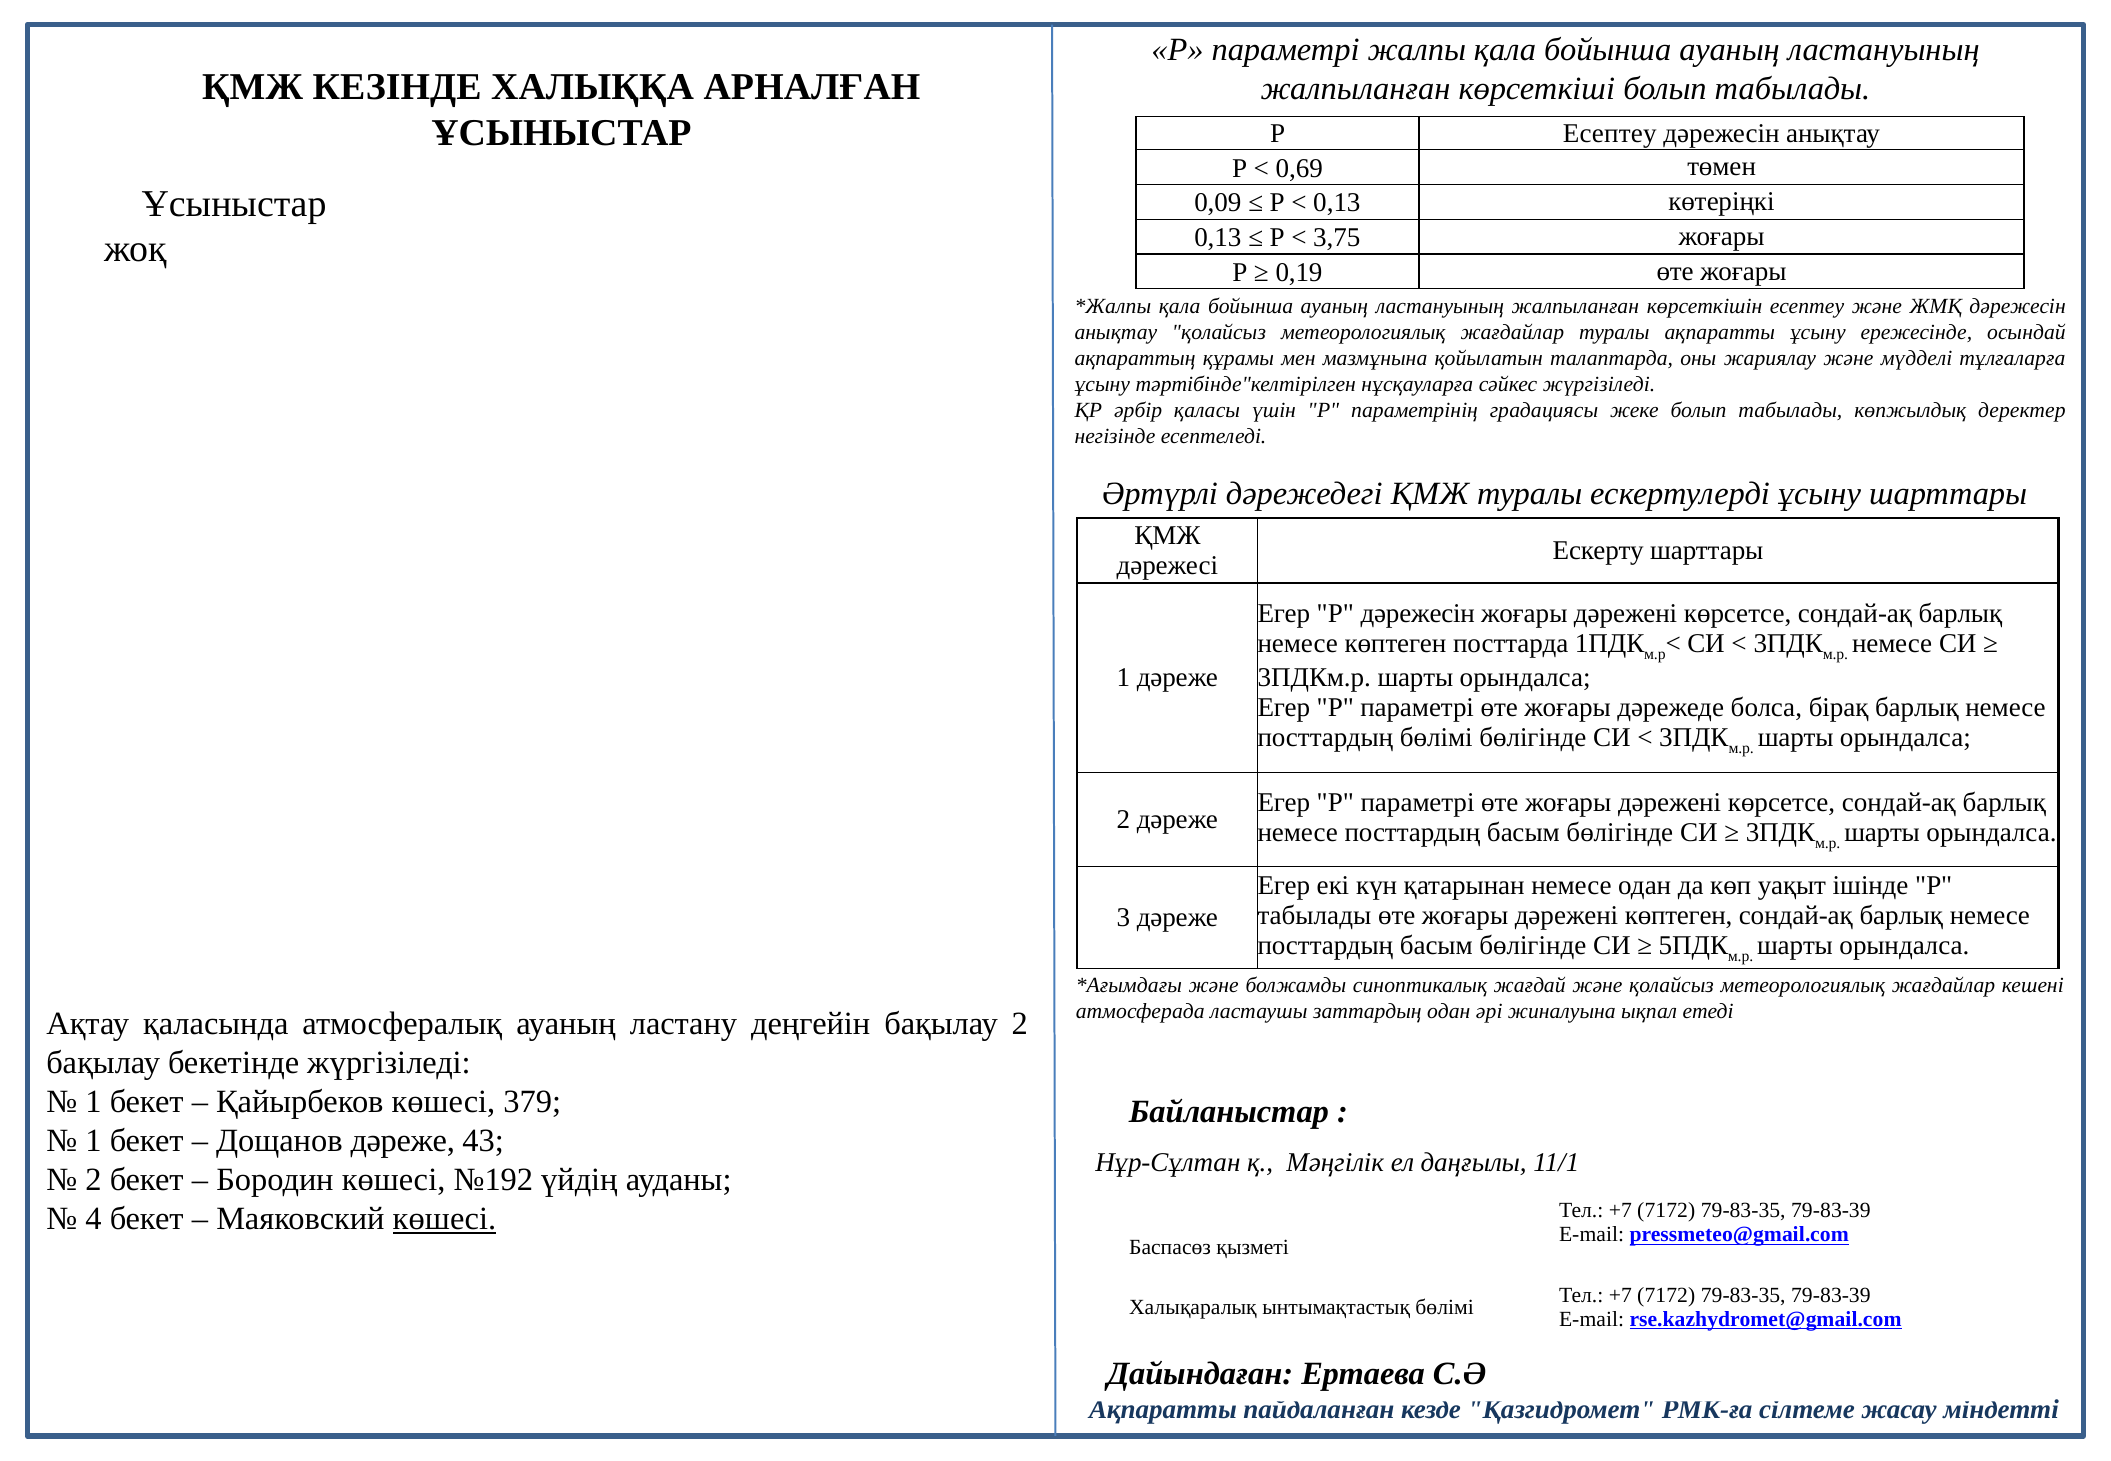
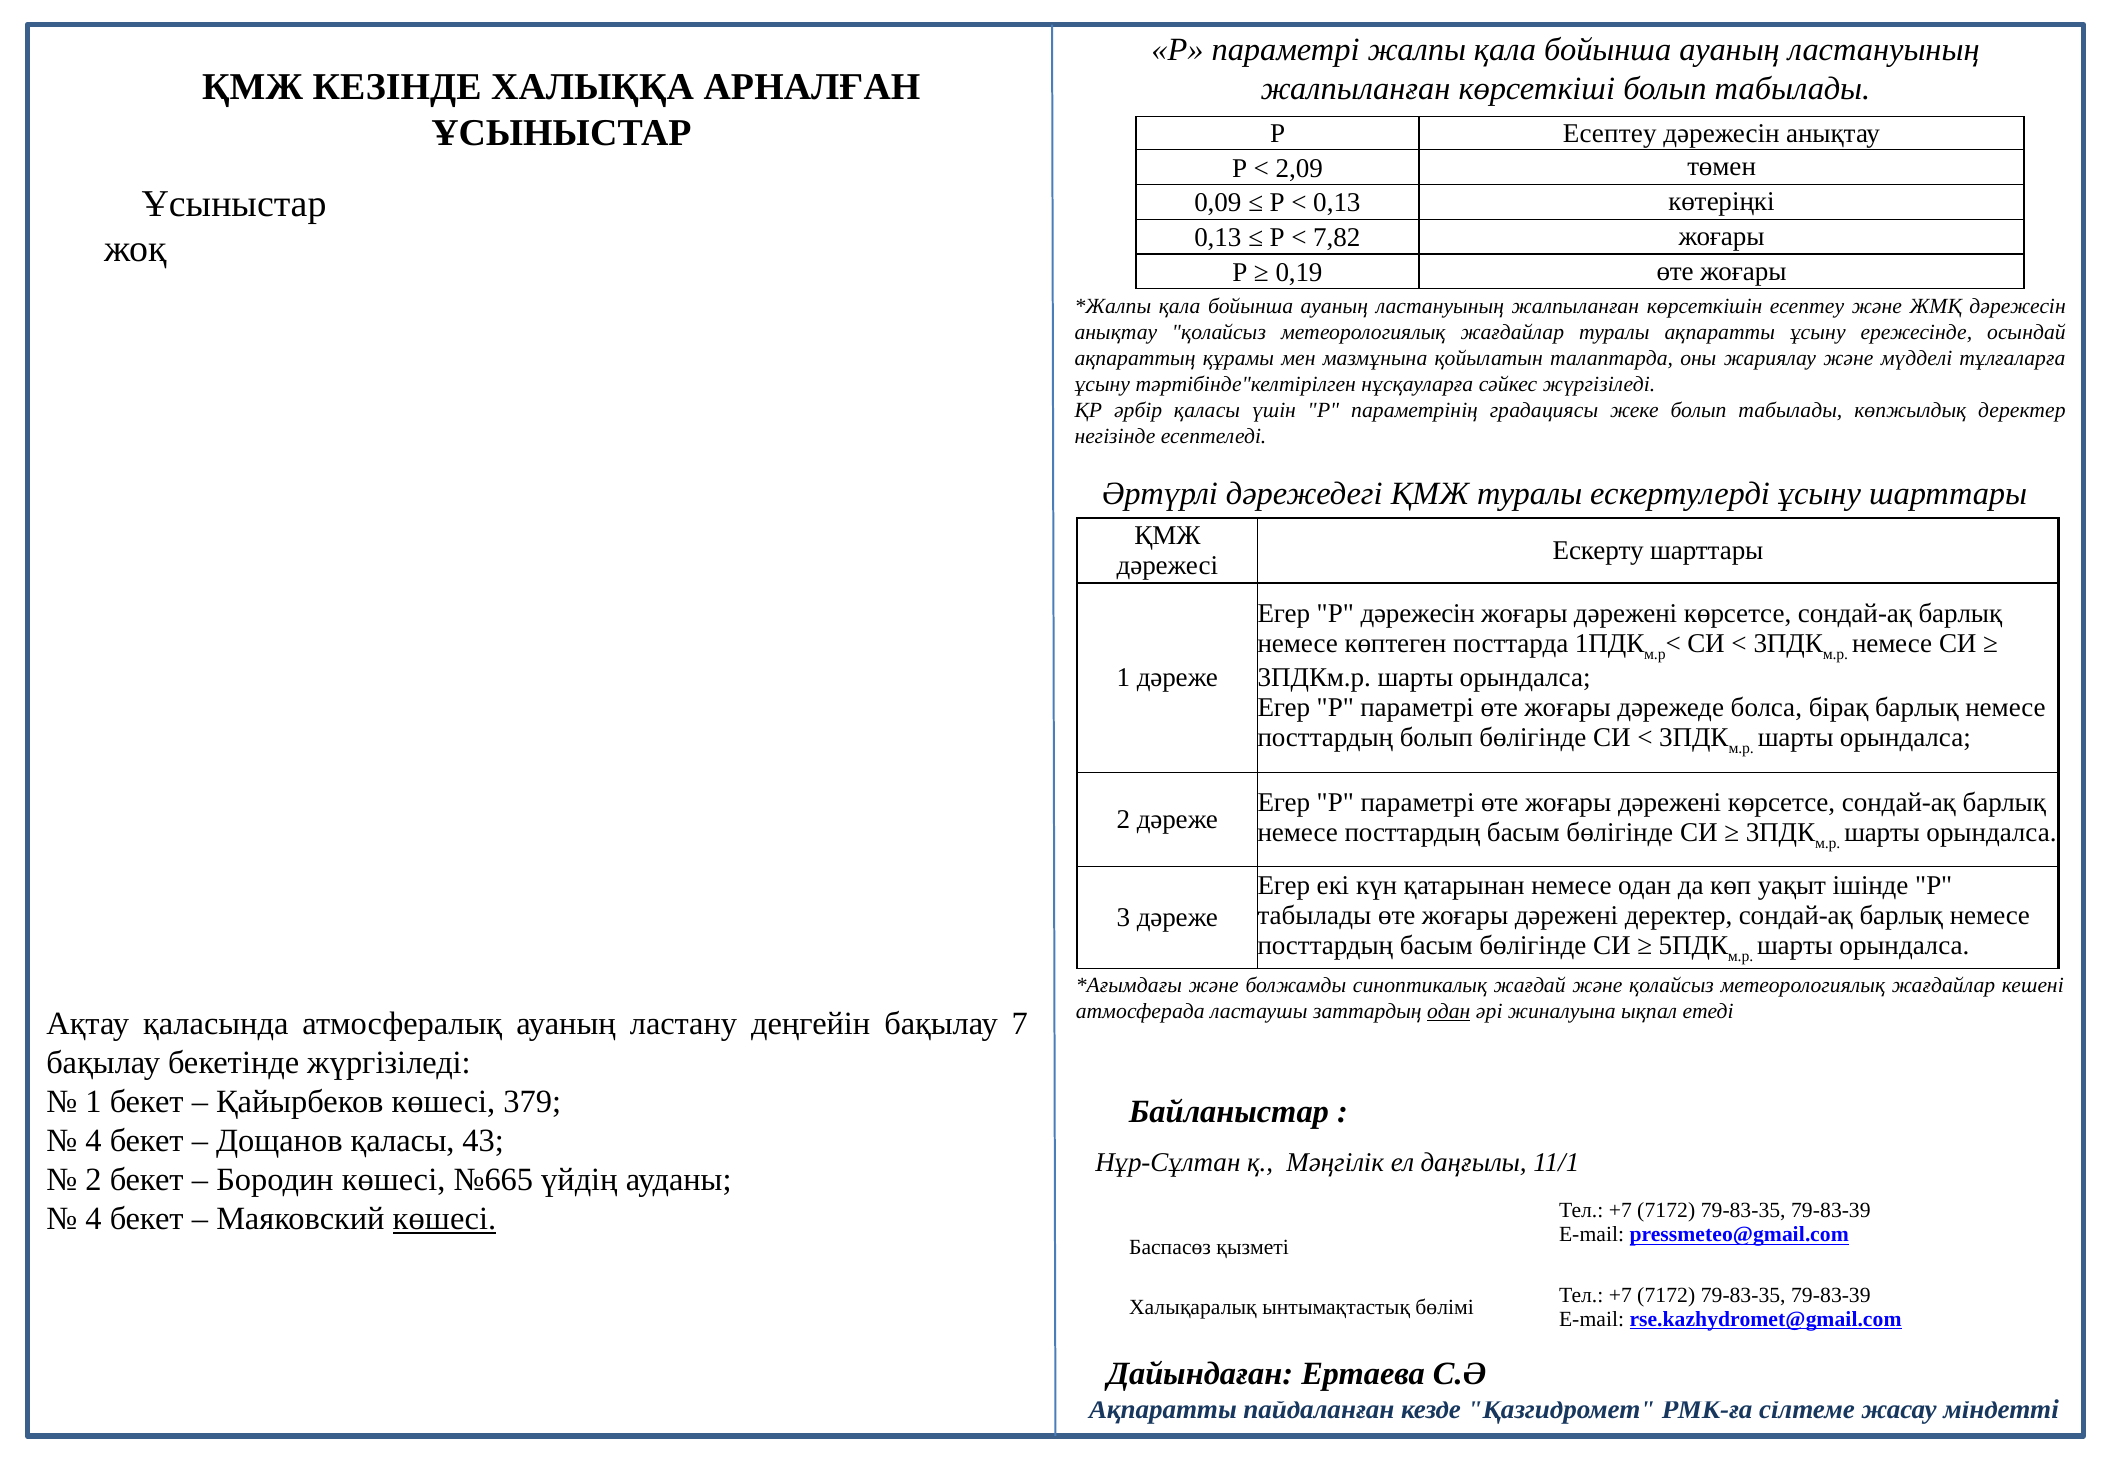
0,69: 0,69 -> 2,09 (1299, 168)
3,75: 3,75 -> 7,82 (1337, 238)
посттардың бөлімі: бөлімі -> болып (1436, 738)
дәрежені көптеген: көптеген -> деректер (1679, 916)
одан underline: none -> present (1449, 1011)
бақылау 2: 2 -> 7 (1020, 1024)
1: 1 -> 4 (94, 1141)
Дощанов дәреже: дәреже -> қаласы (403, 1141)
№192: №192 -> №665 (493, 1180)
